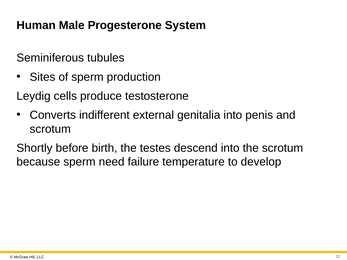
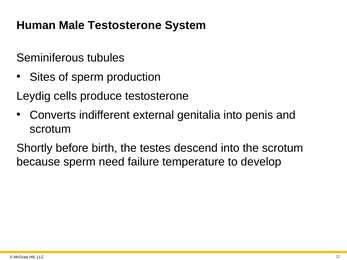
Male Progesterone: Progesterone -> Testosterone (125, 25)
